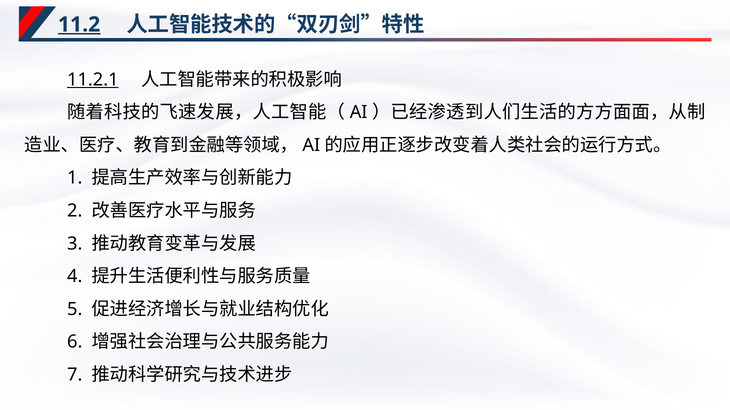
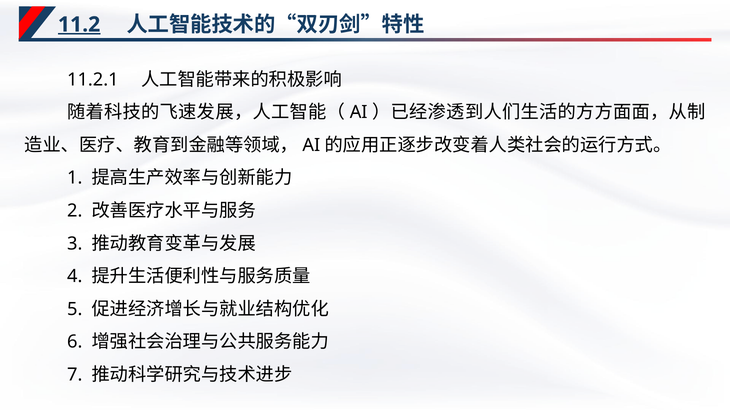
11.2.1 underline: present -> none (93, 80)
